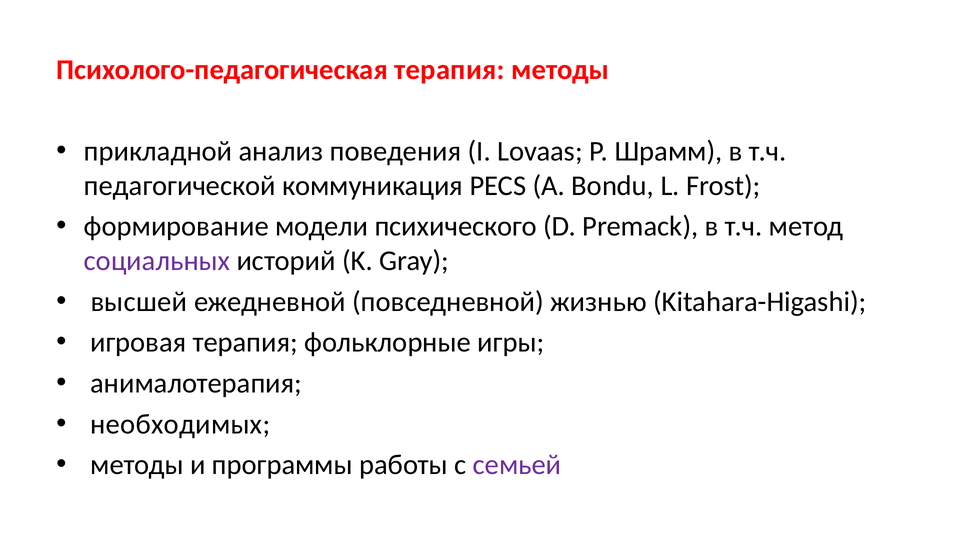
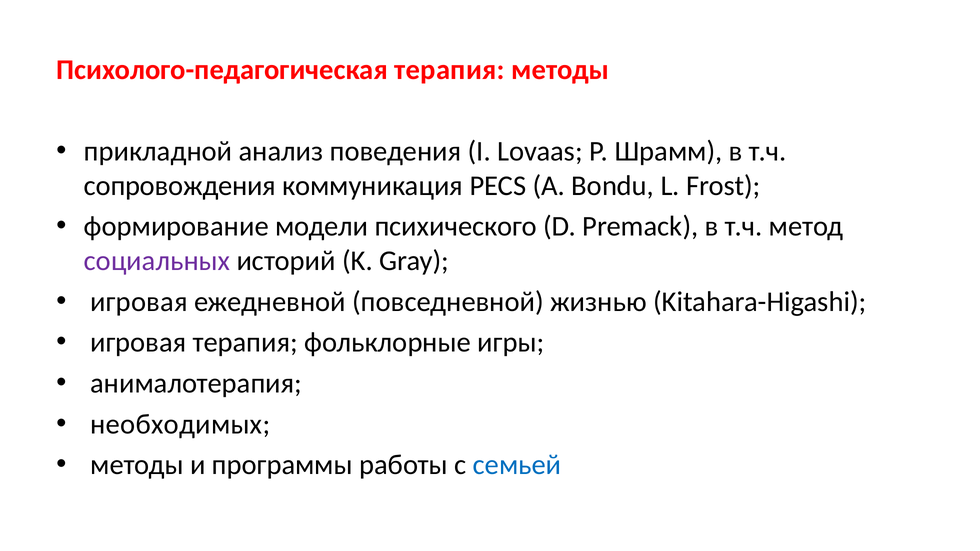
педагогической: педагогической -> сопровождения (180, 186)
высшей: высшей -> игровая (139, 302)
семьей colour: purple -> blue (517, 465)
